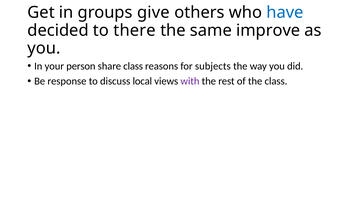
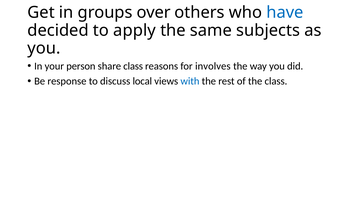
give: give -> over (154, 12)
there: there -> apply (135, 30)
improve: improve -> subjects (268, 30)
subjects: subjects -> involves (213, 66)
with colour: purple -> blue (190, 81)
